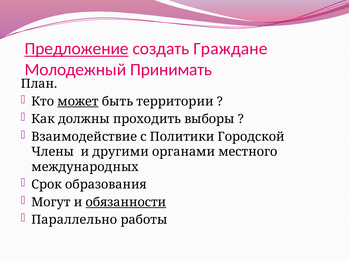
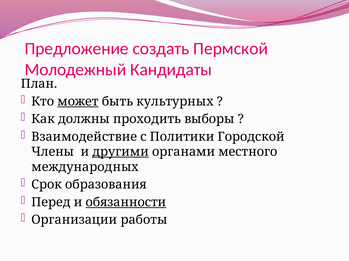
Предложение underline: present -> none (77, 49)
Граждане: Граждане -> Пермской (231, 49)
Принимать: Принимать -> Кандидаты (171, 70)
территории: территории -> культурных (175, 102)
другими underline: none -> present (121, 152)
Могут: Могут -> Перед (51, 203)
Параллельно: Параллельно -> Организации (74, 220)
